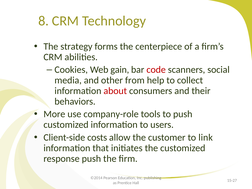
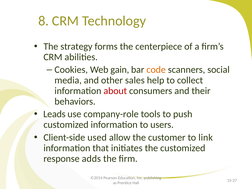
code colour: red -> orange (156, 70)
from: from -> sales (135, 80)
More: More -> Leads (54, 114)
costs: costs -> used (97, 137)
response push: push -> adds (91, 159)
